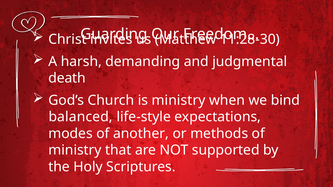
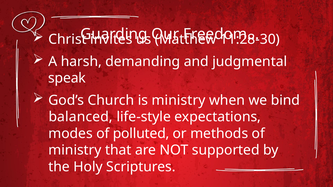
death: death -> speak (67, 78)
another: another -> polluted (141, 134)
